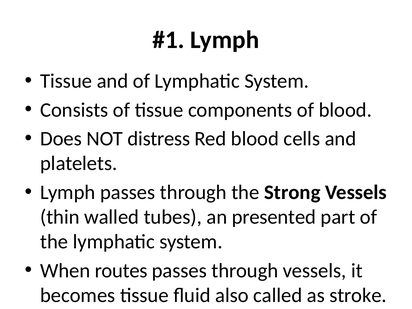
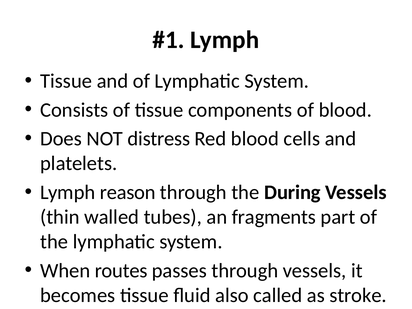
Lymph passes: passes -> reason (128, 192)
Strong: Strong -> During (292, 192)
presented: presented -> fragments (274, 217)
